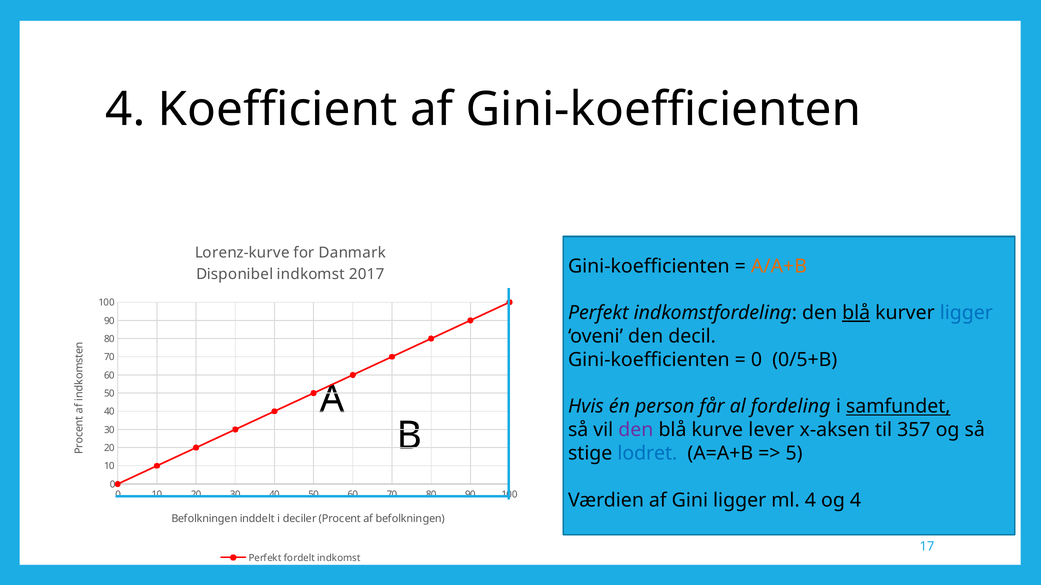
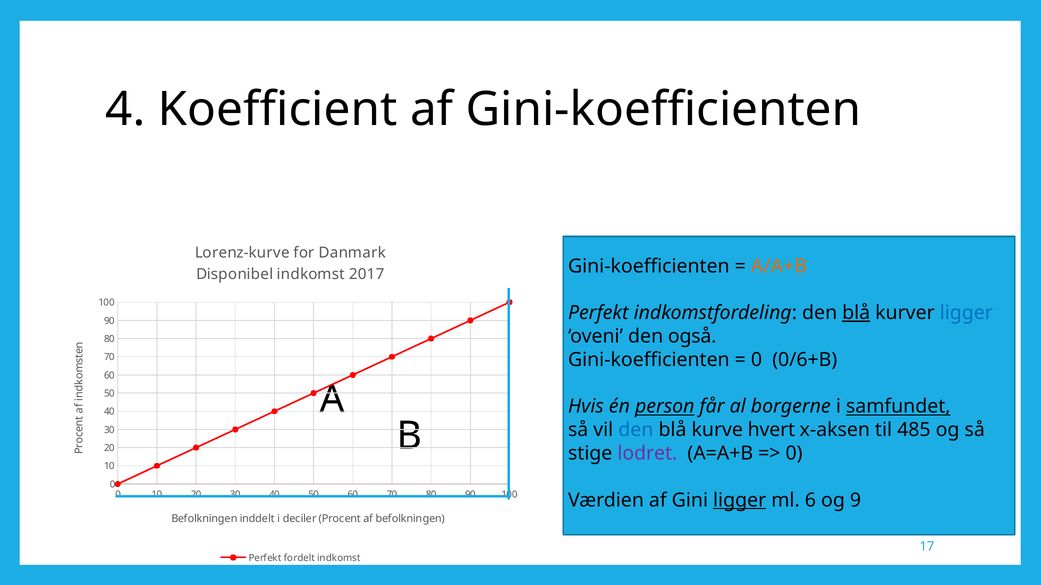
decil: decil -> også (692, 337)
0/5+B: 0/5+B -> 0/6+B (805, 360)
person underline: none -> present (665, 407)
fordeling: fordeling -> borgerne (791, 407)
den colour: purple -> blue (636, 430)
lever: lever -> hvert (771, 430)
357: 357 -> 485 (914, 430)
lodret colour: blue -> purple (647, 454)
5: 5 -> 0 (794, 454)
ligger underline: none -> present (740, 501)
ml 4: 4 -> 6 (810, 501)
og 4: 4 -> 9 (856, 501)
